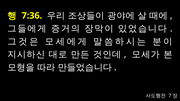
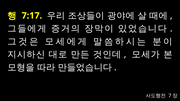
7:36: 7:36 -> 7:17 (32, 16)
